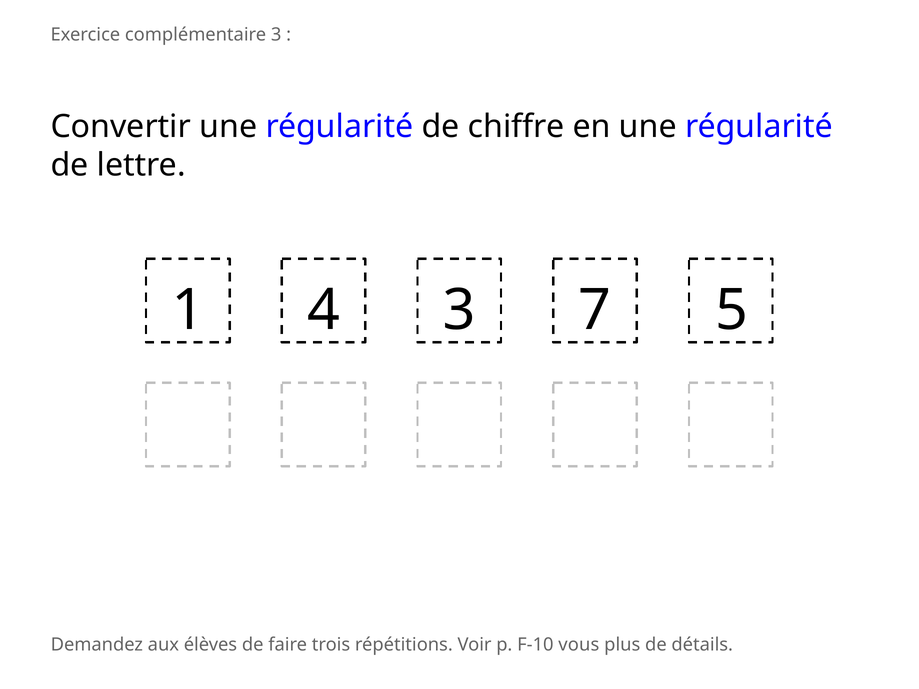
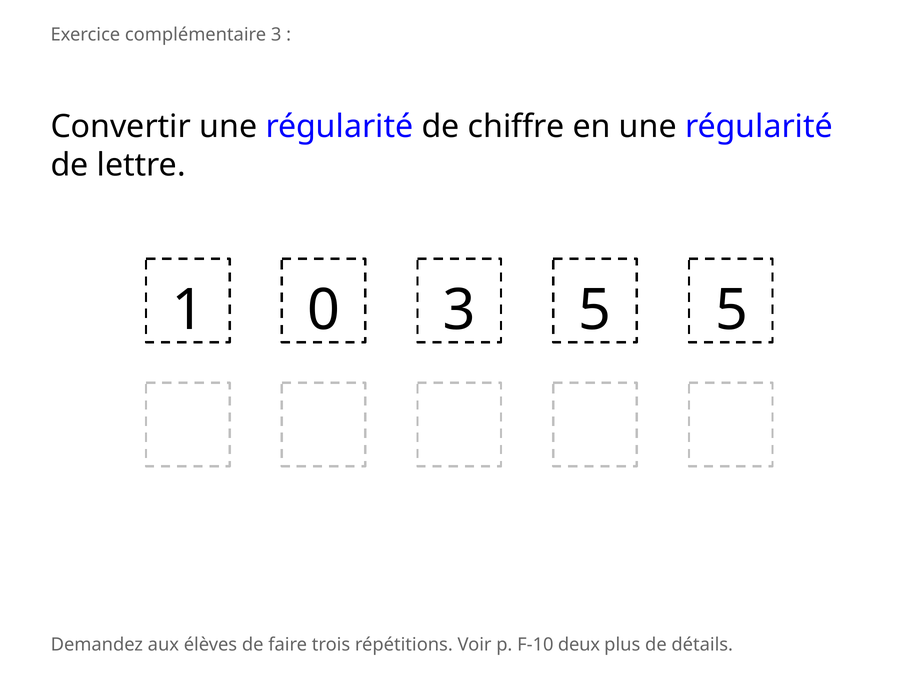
4: 4 -> 0 (324, 310)
3 7: 7 -> 5 (595, 310)
vous: vous -> deux (579, 645)
